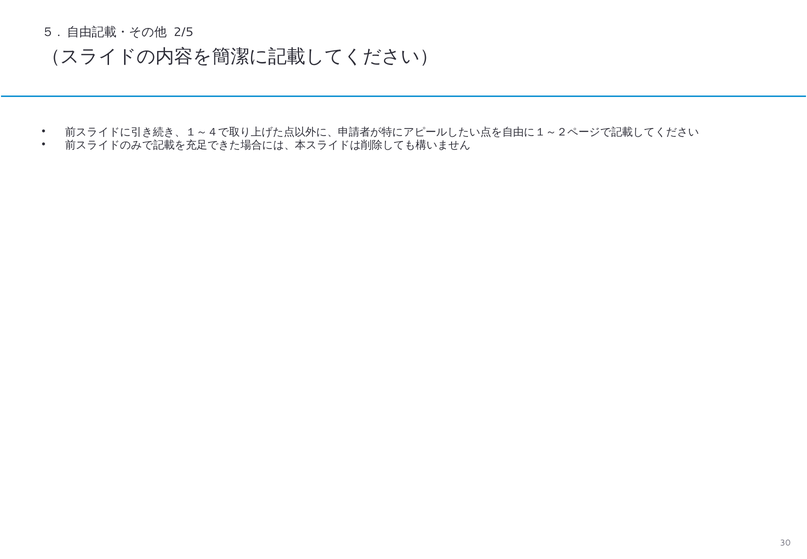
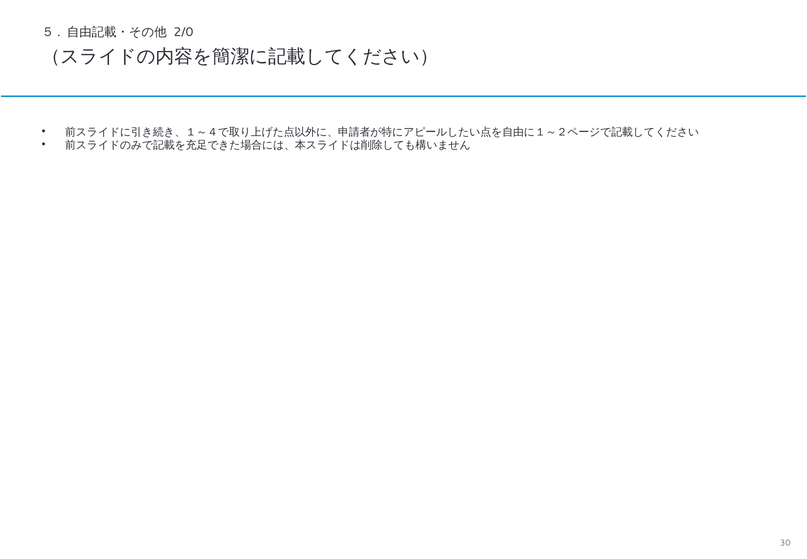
2/5: 2/5 -> 2/0 (183, 32)
